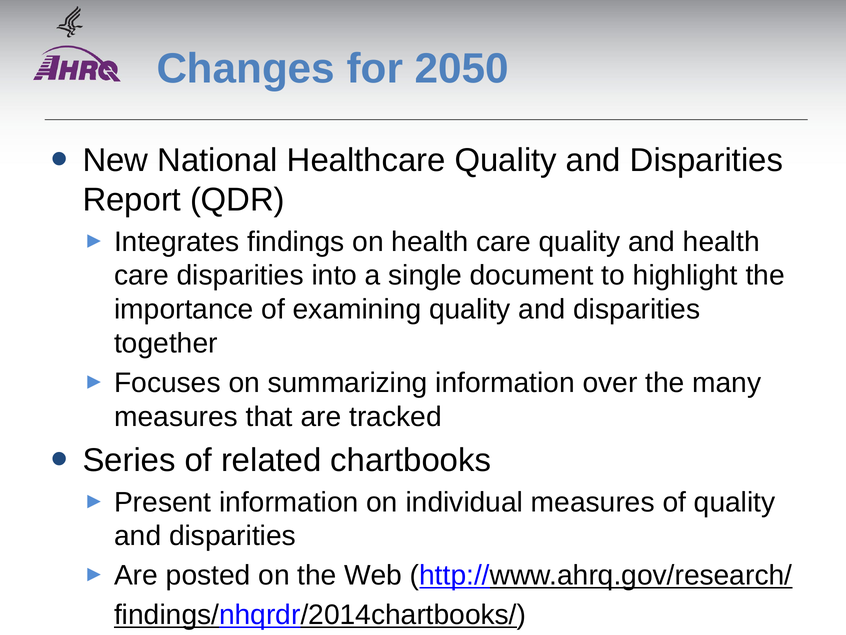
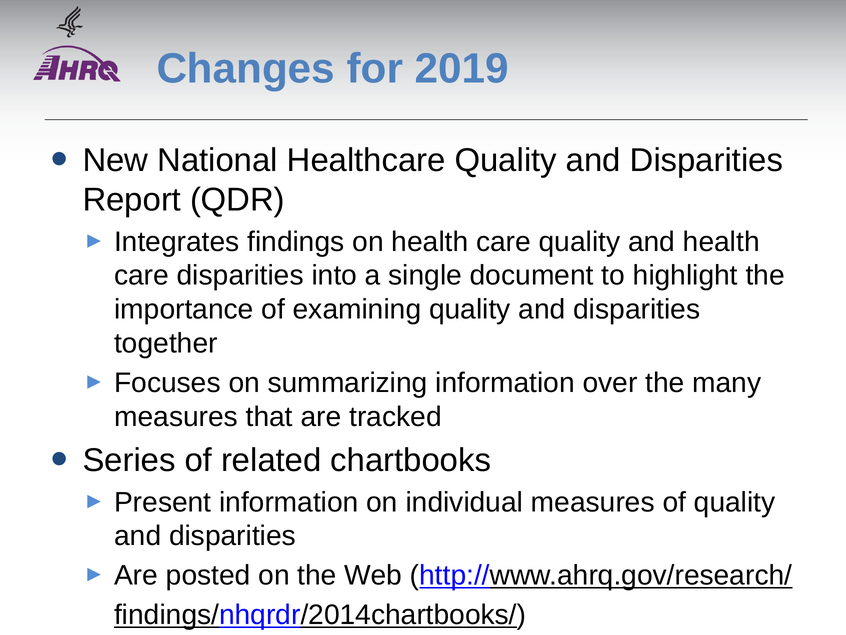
2050: 2050 -> 2019 (462, 69)
